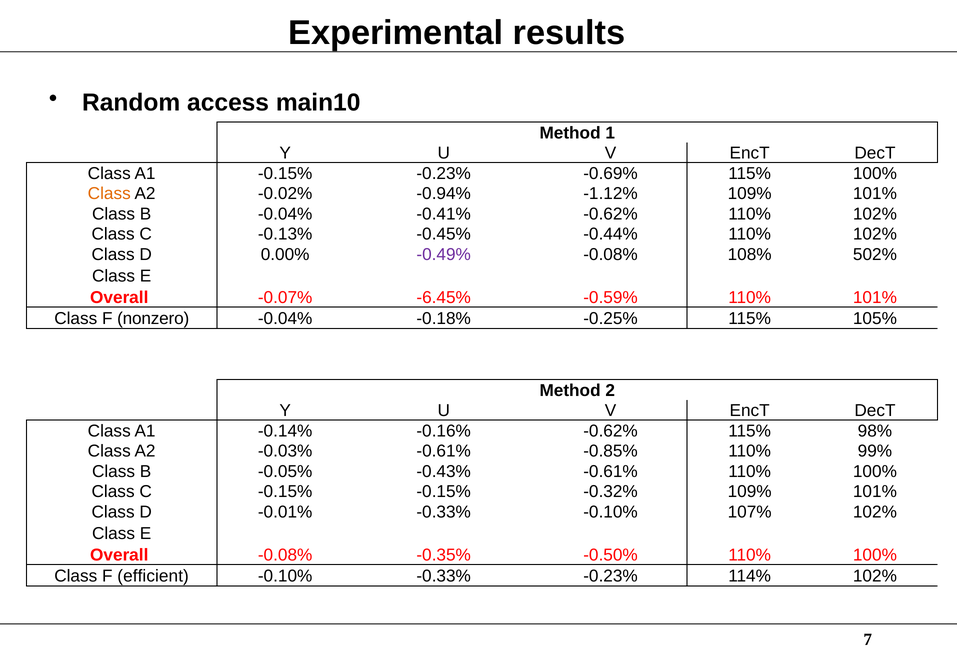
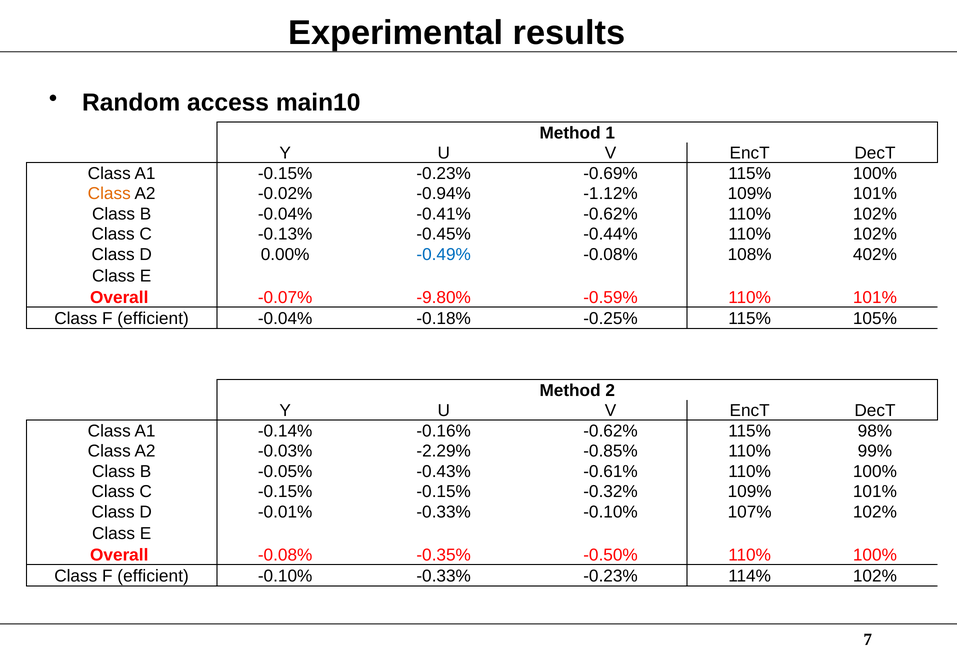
-0.49% colour: purple -> blue (444, 254)
502%: 502% -> 402% (875, 254)
-6.45%: -6.45% -> -9.80% (444, 297)
nonzero: nonzero -> efficient (153, 318)
-0.03% -0.61%: -0.61% -> -2.29% (444, 451)
